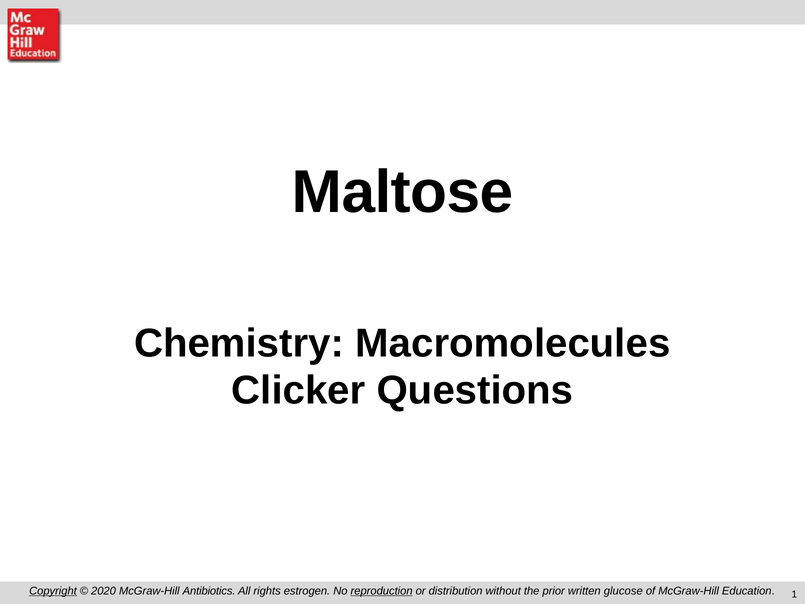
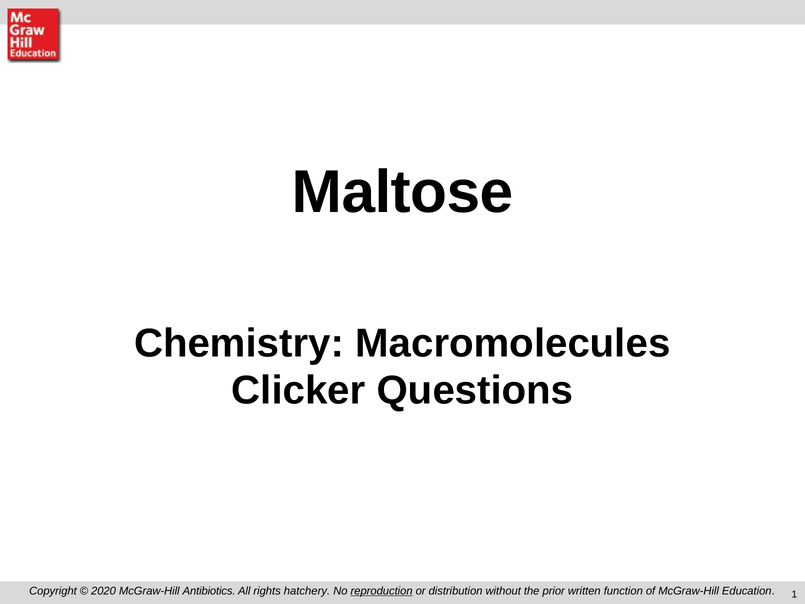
Copyright underline: present -> none (53, 591)
estrogen: estrogen -> hatchery (307, 591)
glucose: glucose -> function (623, 591)
